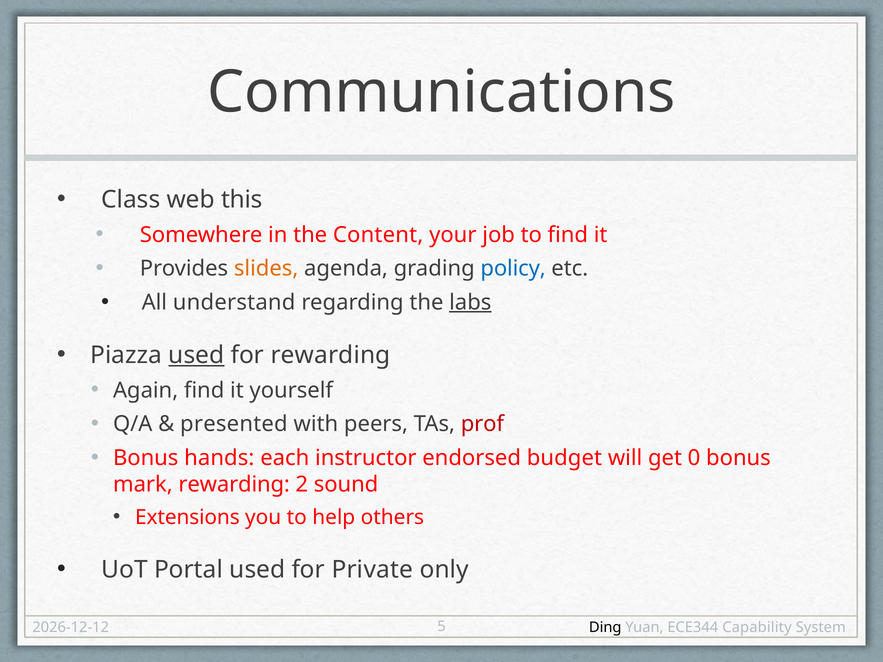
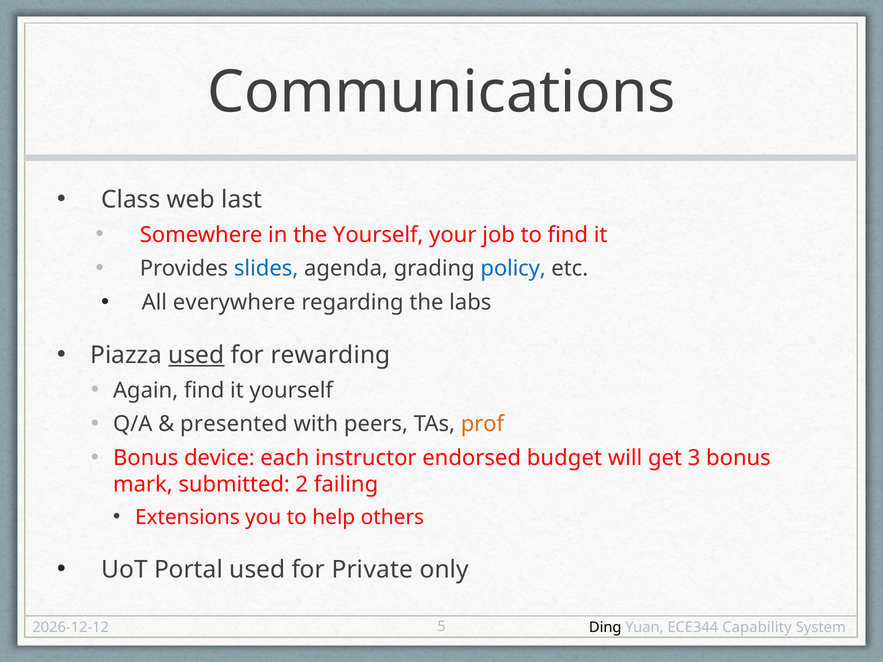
this: this -> last (242, 200)
the Content: Content -> Yourself (378, 235)
slides colour: orange -> blue (266, 269)
understand: understand -> everywhere (234, 303)
labs underline: present -> none (470, 303)
prof colour: red -> orange (482, 424)
hands: hands -> device (219, 458)
0: 0 -> 3 (694, 458)
mark rewarding: rewarding -> submitted (234, 485)
sound: sound -> failing (346, 485)
